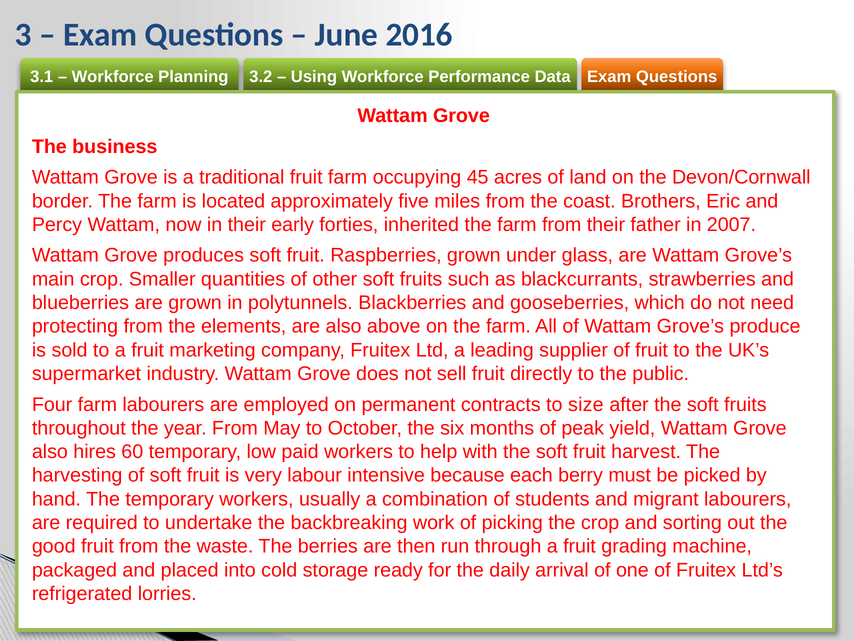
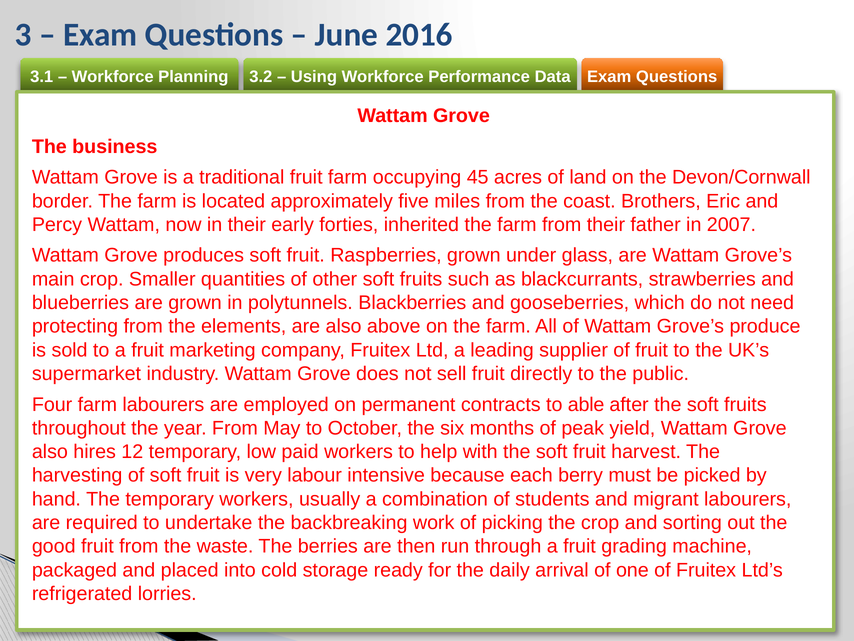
size: size -> able (586, 404)
60: 60 -> 12 (132, 451)
